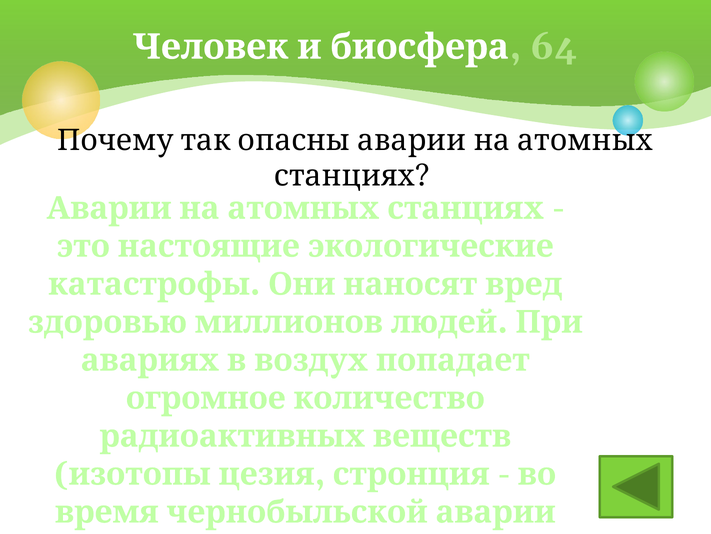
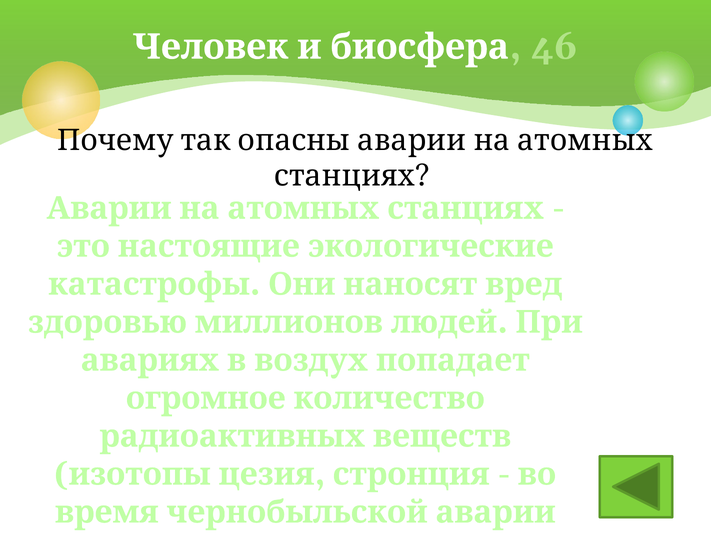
64: 64 -> 46 (554, 47)
